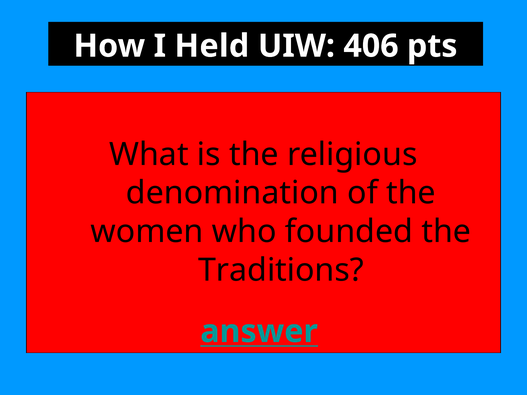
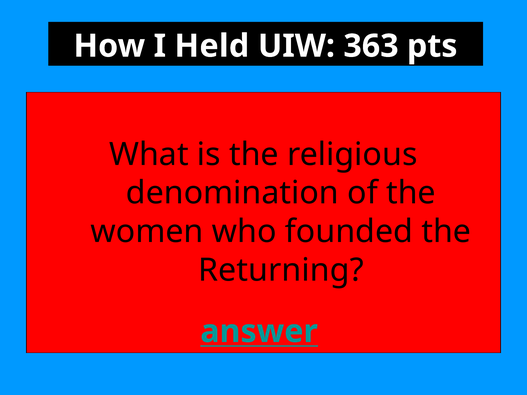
406: 406 -> 363 (371, 46)
Traditions: Traditions -> Returning (281, 270)
